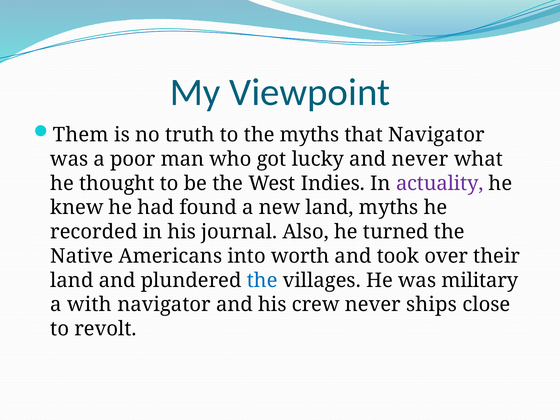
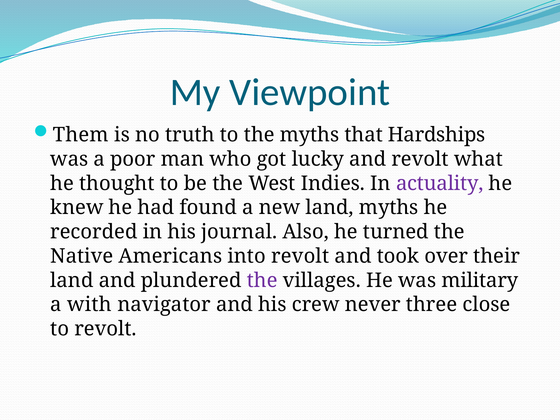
that Navigator: Navigator -> Hardships (437, 135)
and never: never -> revolt (420, 159)
into worth: worth -> revolt (300, 256)
the colour: blue -> purple (262, 280)
ships: ships -> three (432, 305)
